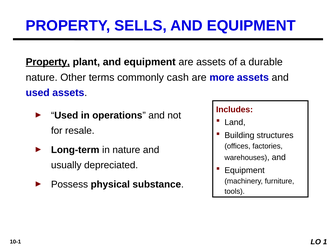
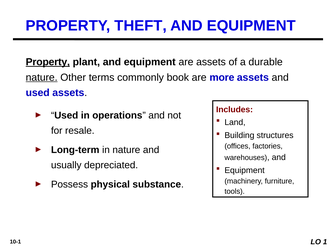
SELLS: SELLS -> THEFT (141, 26)
nature underline: none -> present (42, 77)
cash: cash -> book (178, 77)
